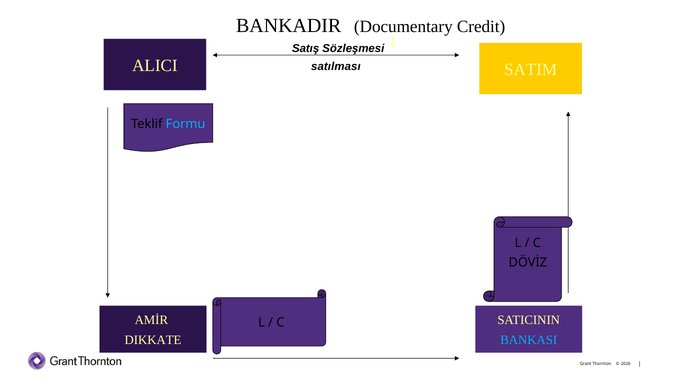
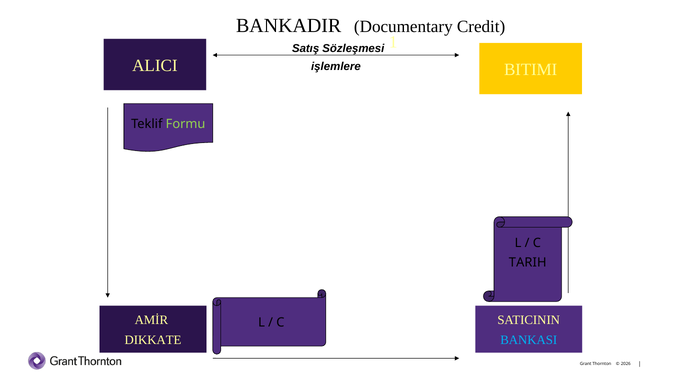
SATIM: SATIM -> BITIMI (531, 70)
satılması: satılması -> işlemlere (336, 67)
Formu colour: light blue -> light green (186, 124)
DÖVİZ: DÖVİZ -> TARIH (528, 262)
